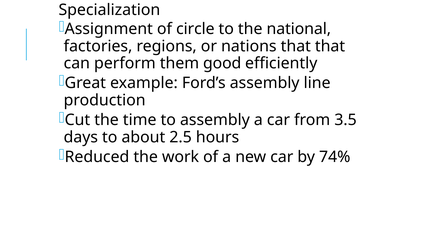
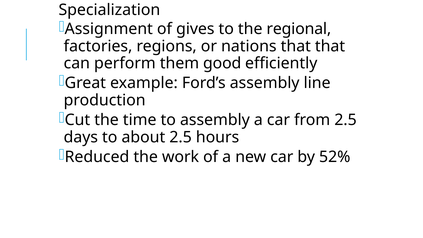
circle: circle -> gives (195, 29)
national: national -> regional (299, 29)
from 3.5: 3.5 -> 2.5 (346, 120)
74%: 74% -> 52% (335, 157)
